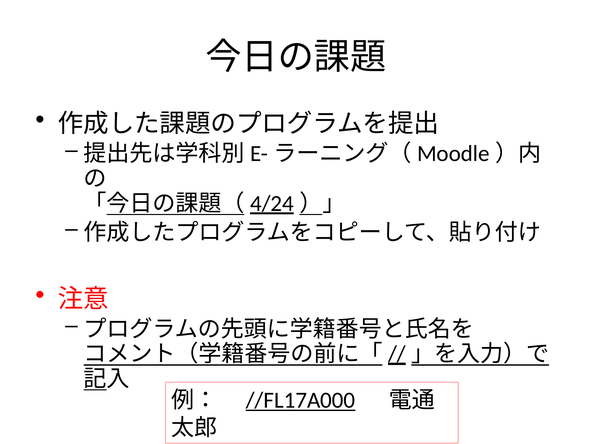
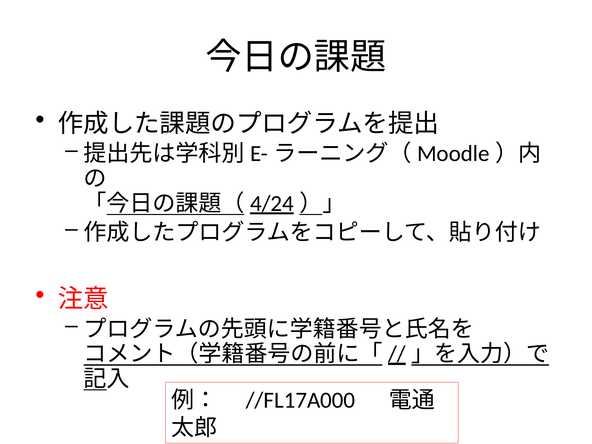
//FL17A000 underline: present -> none (301, 400)
